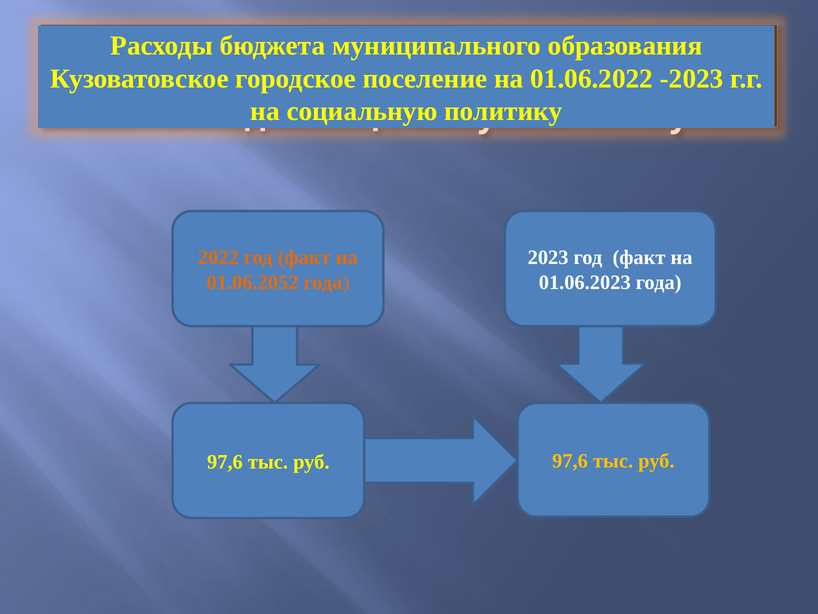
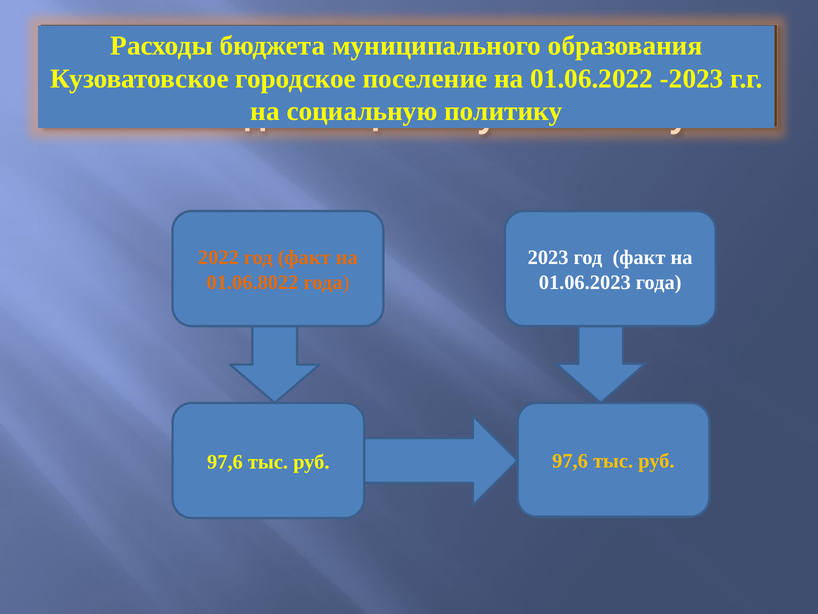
01.06.2052: 01.06.2052 -> 01.06.8022 (253, 282)
